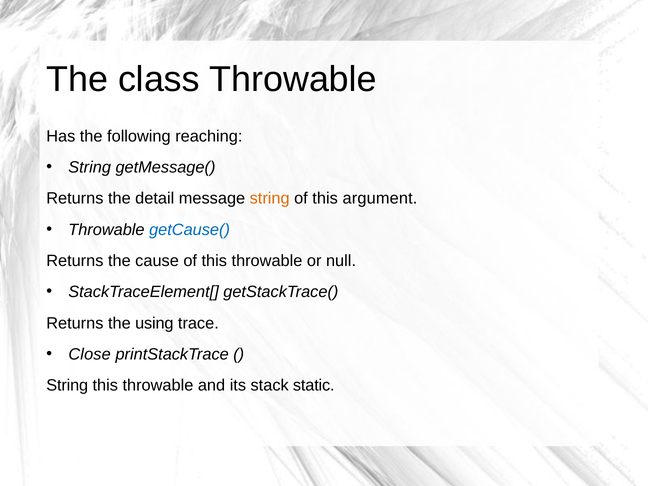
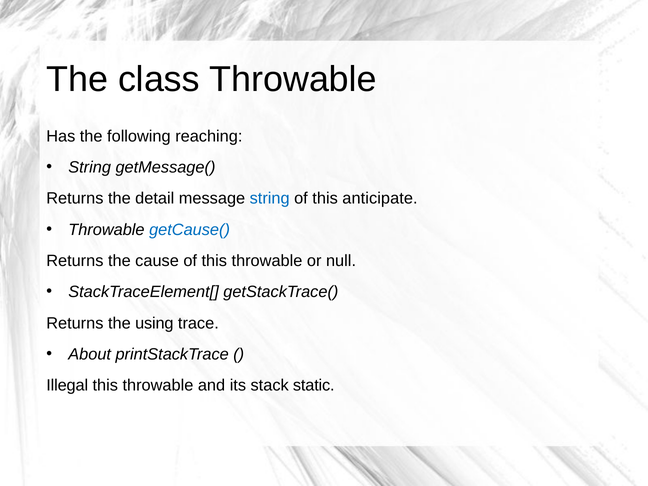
string colour: orange -> blue (270, 199)
argument: argument -> anticipate (380, 199)
Close: Close -> About (90, 354)
String: String -> Illegal (67, 385)
